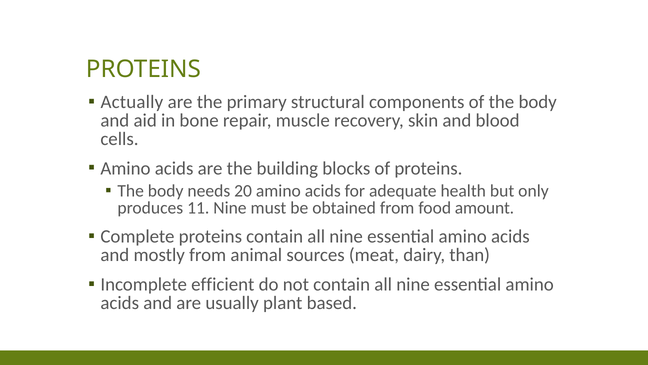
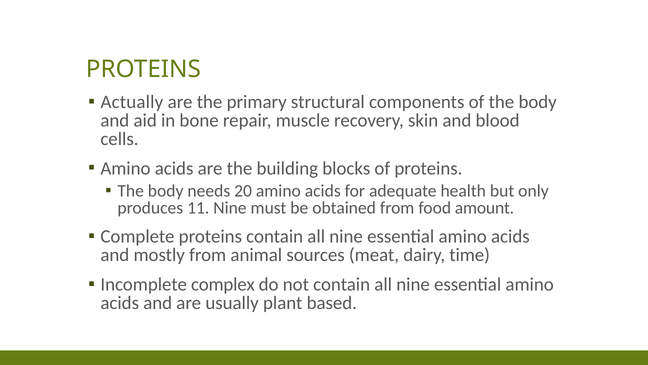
than: than -> time (470, 255)
efficient: efficient -> complex (223, 284)
